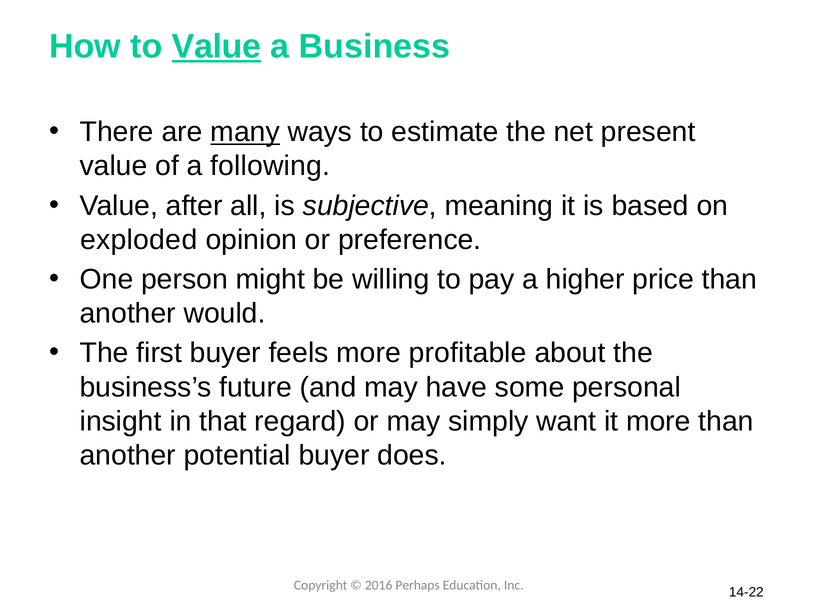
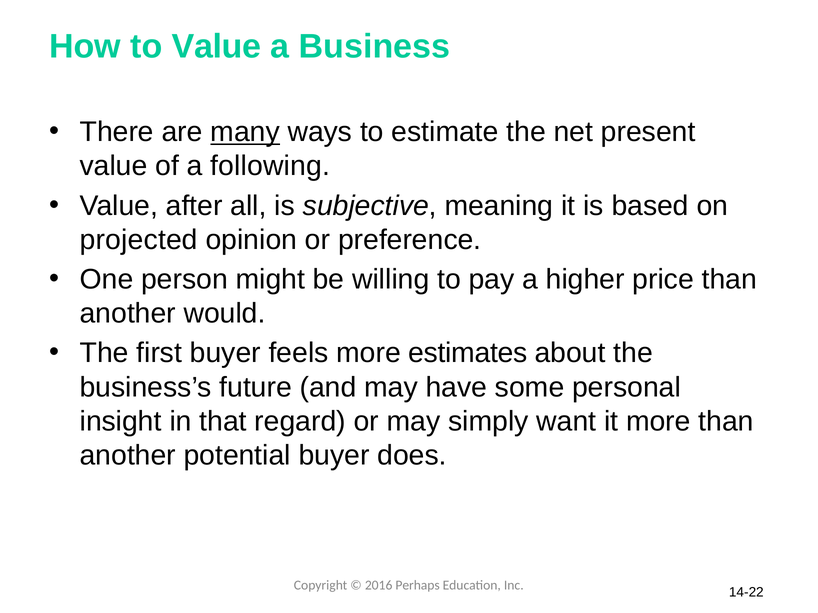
Value underline: present -> none (217, 47)
exploded: exploded -> projected (139, 240)
profitable: profitable -> estimates (468, 353)
